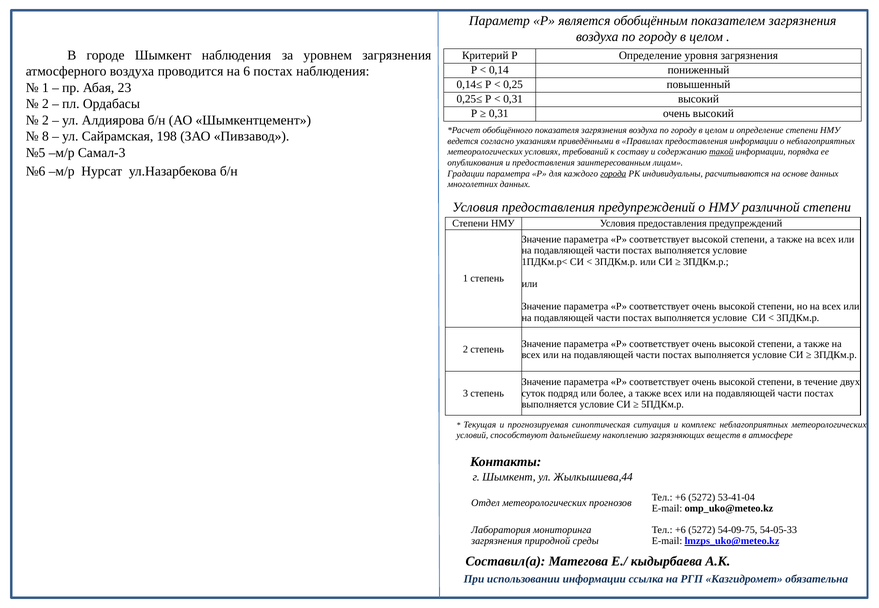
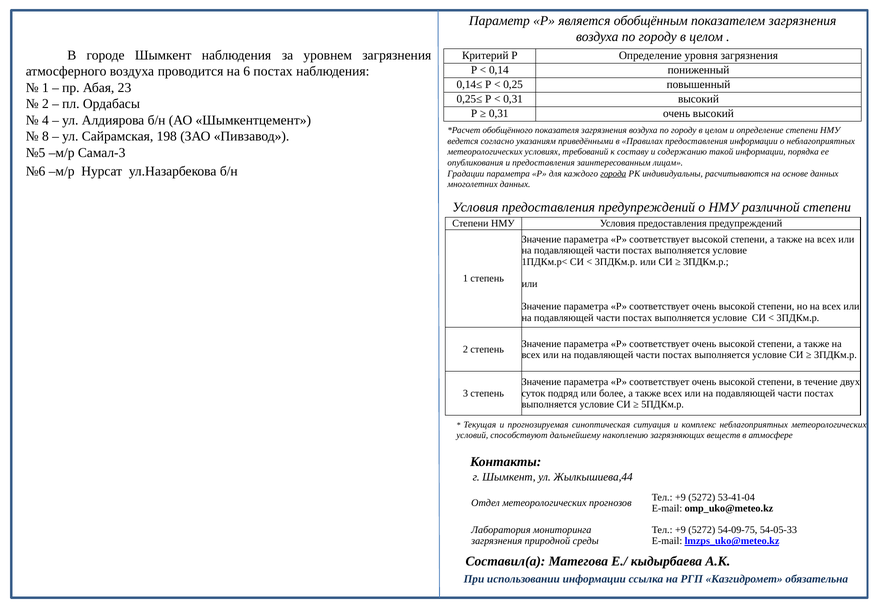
2: 2 -> 4 (45, 120)
такой underline: present -> none (721, 152)
+6: +6 -> +9 (680, 498)
+6: +6 -> +9 (680, 530)
